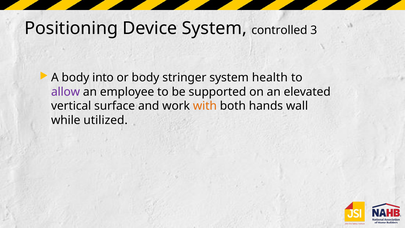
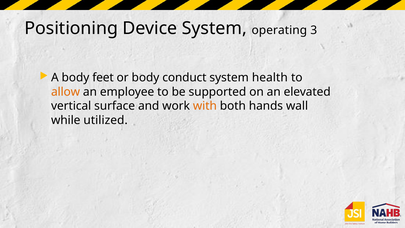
controlled: controlled -> operating (279, 30)
into: into -> feet (103, 78)
stringer: stringer -> conduct (184, 78)
allow colour: purple -> orange (66, 92)
